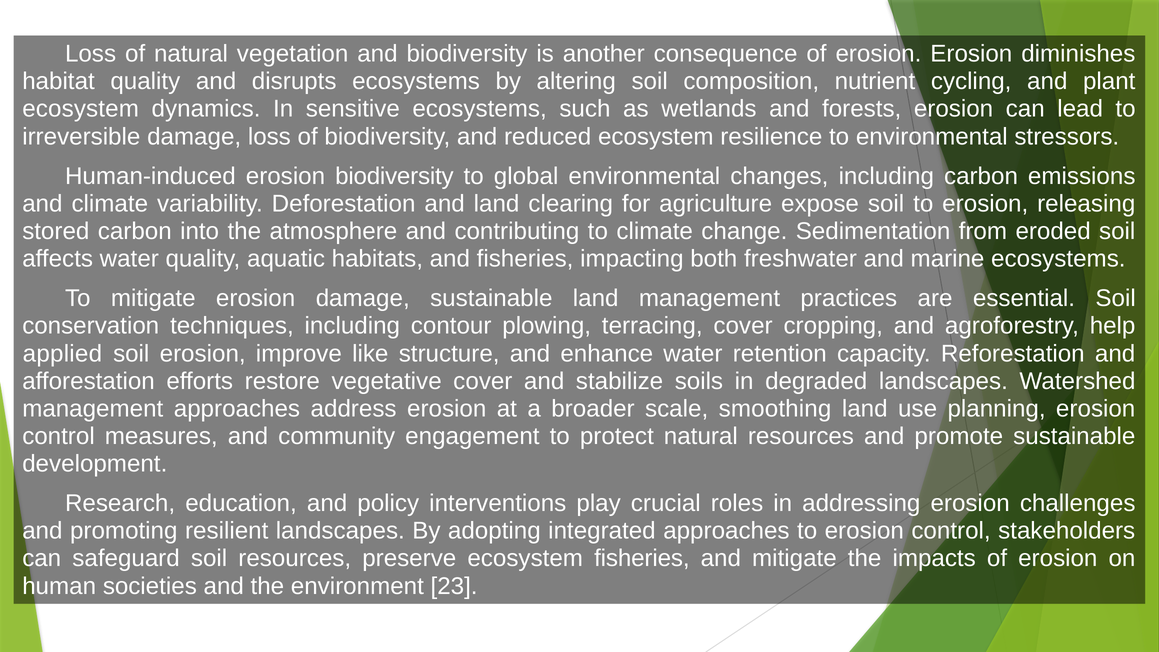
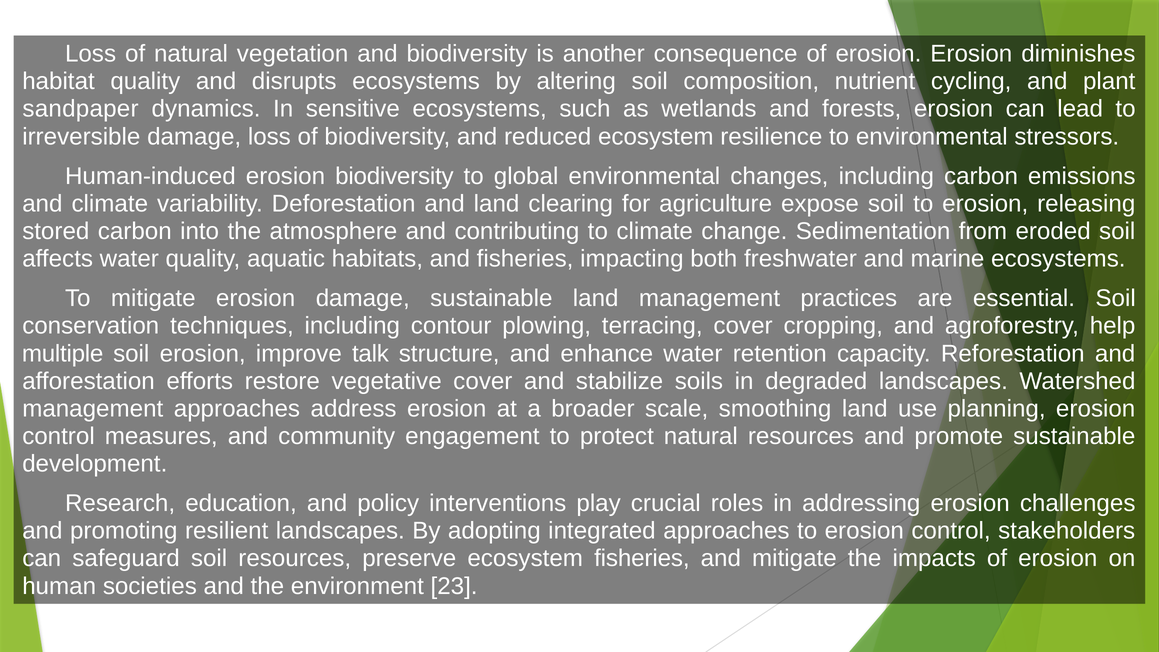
ecosystem: ecosystem -> sandpaper (81, 109)
applied: applied -> multiple (63, 354)
like: like -> talk (370, 354)
